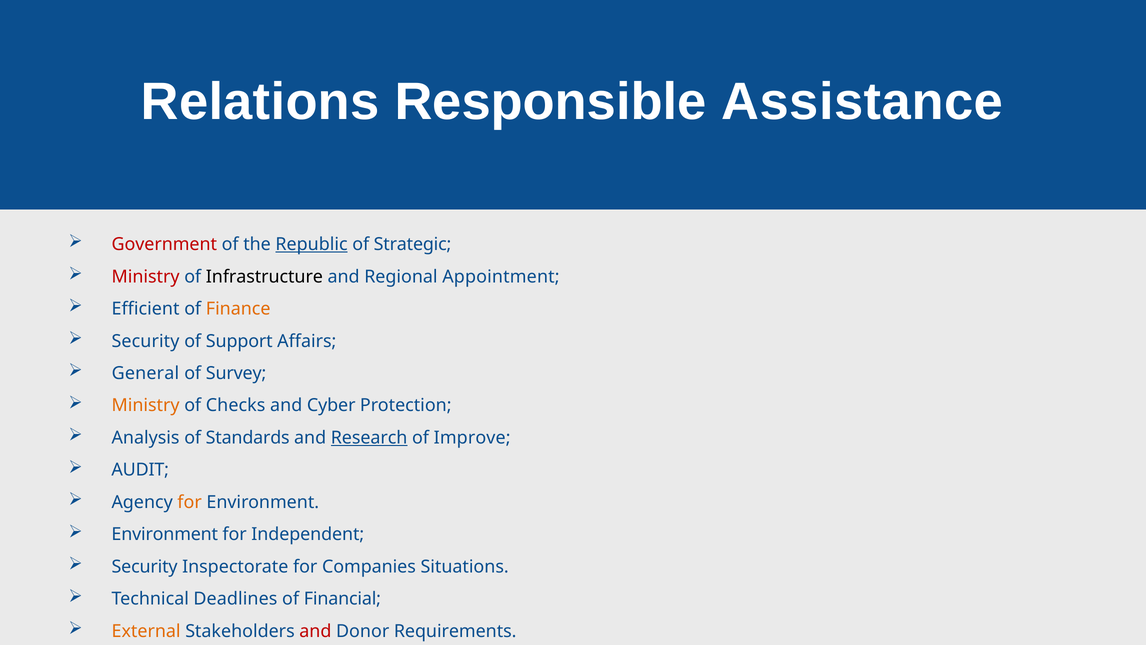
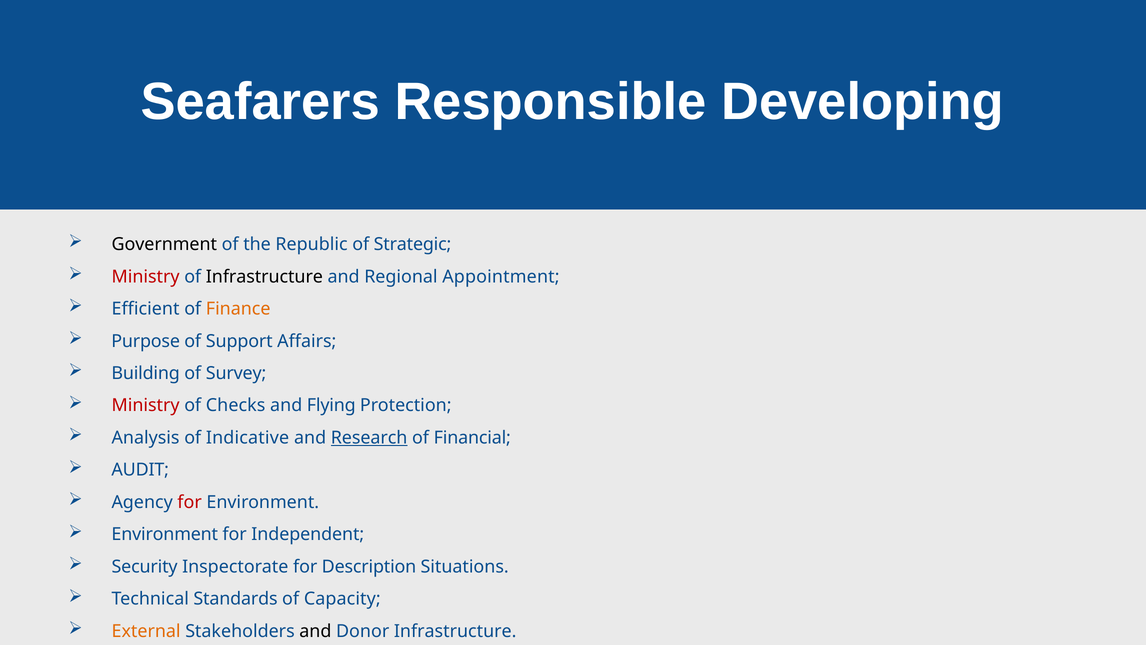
Relations: Relations -> Seafarers (260, 102)
Assistance: Assistance -> Developing (862, 102)
Government colour: red -> black (164, 244)
Republic underline: present -> none (312, 244)
Security: Security -> Purpose (146, 341)
General: General -> Building (146, 373)
Ministry colour: orange -> red (146, 405)
Cyber: Cyber -> Flying (331, 405)
Standards: Standards -> Indicative (248, 438)
Improve: Improve -> Financial (472, 438)
for colour: orange -> red (190, 502)
Companies: Companies -> Description (369, 566)
Deadlines: Deadlines -> Standards (236, 599)
Financial: Financial -> Capacity (342, 599)
and colour: red -> black (315, 631)
Donor Requirements: Requirements -> Infrastructure (455, 631)
